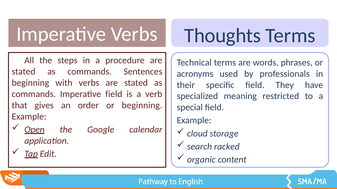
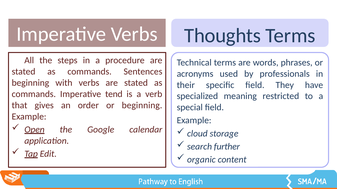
Imperative field: field -> tend (114, 94)
racked: racked -> further (227, 147)
